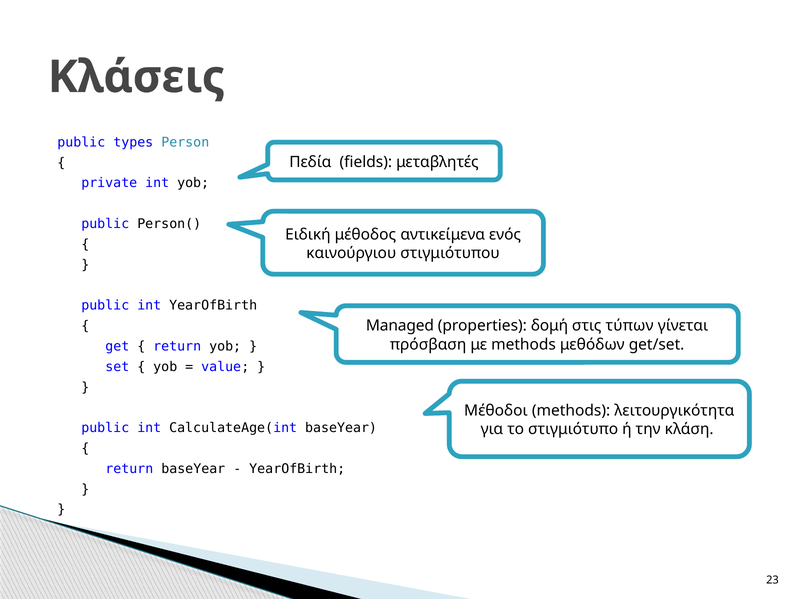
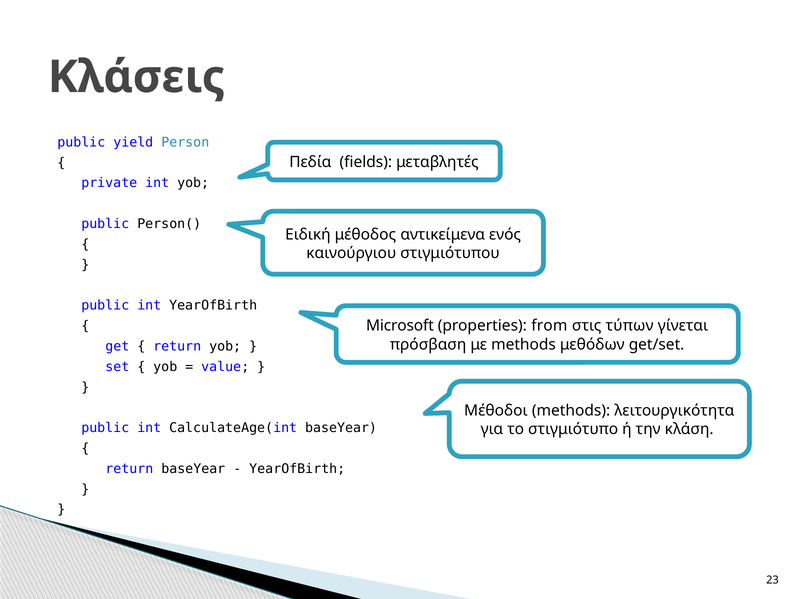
types: types -> yield (133, 142)
Managed: Managed -> Microsoft (400, 326)
δομή: δομή -> from (549, 326)
